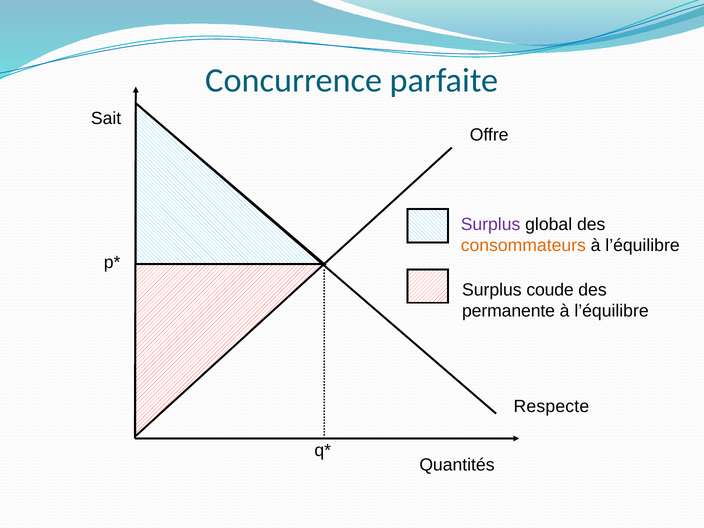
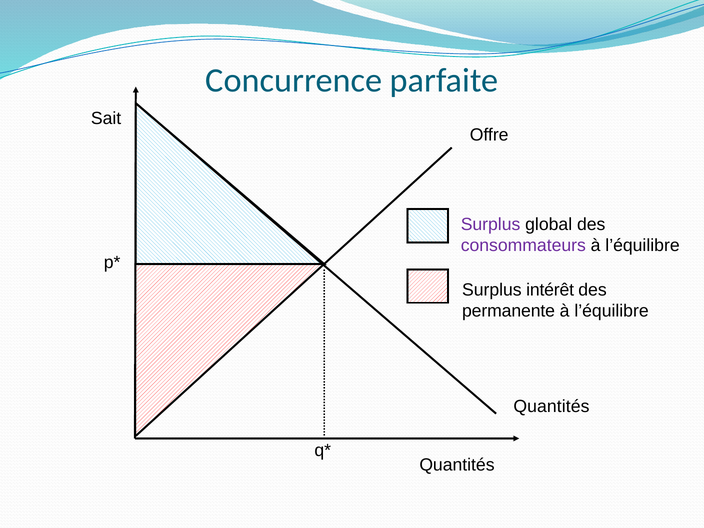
consommateurs colour: orange -> purple (523, 246)
coude: coude -> intérêt (550, 290)
Respecte: Respecte -> Quantités (551, 406)
